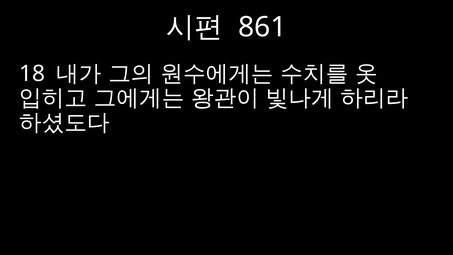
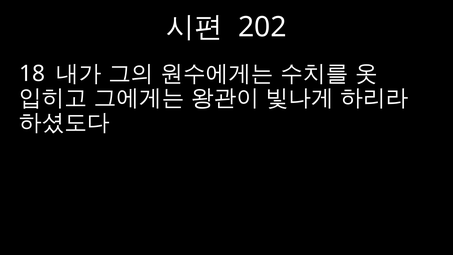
861: 861 -> 202 (262, 27)
